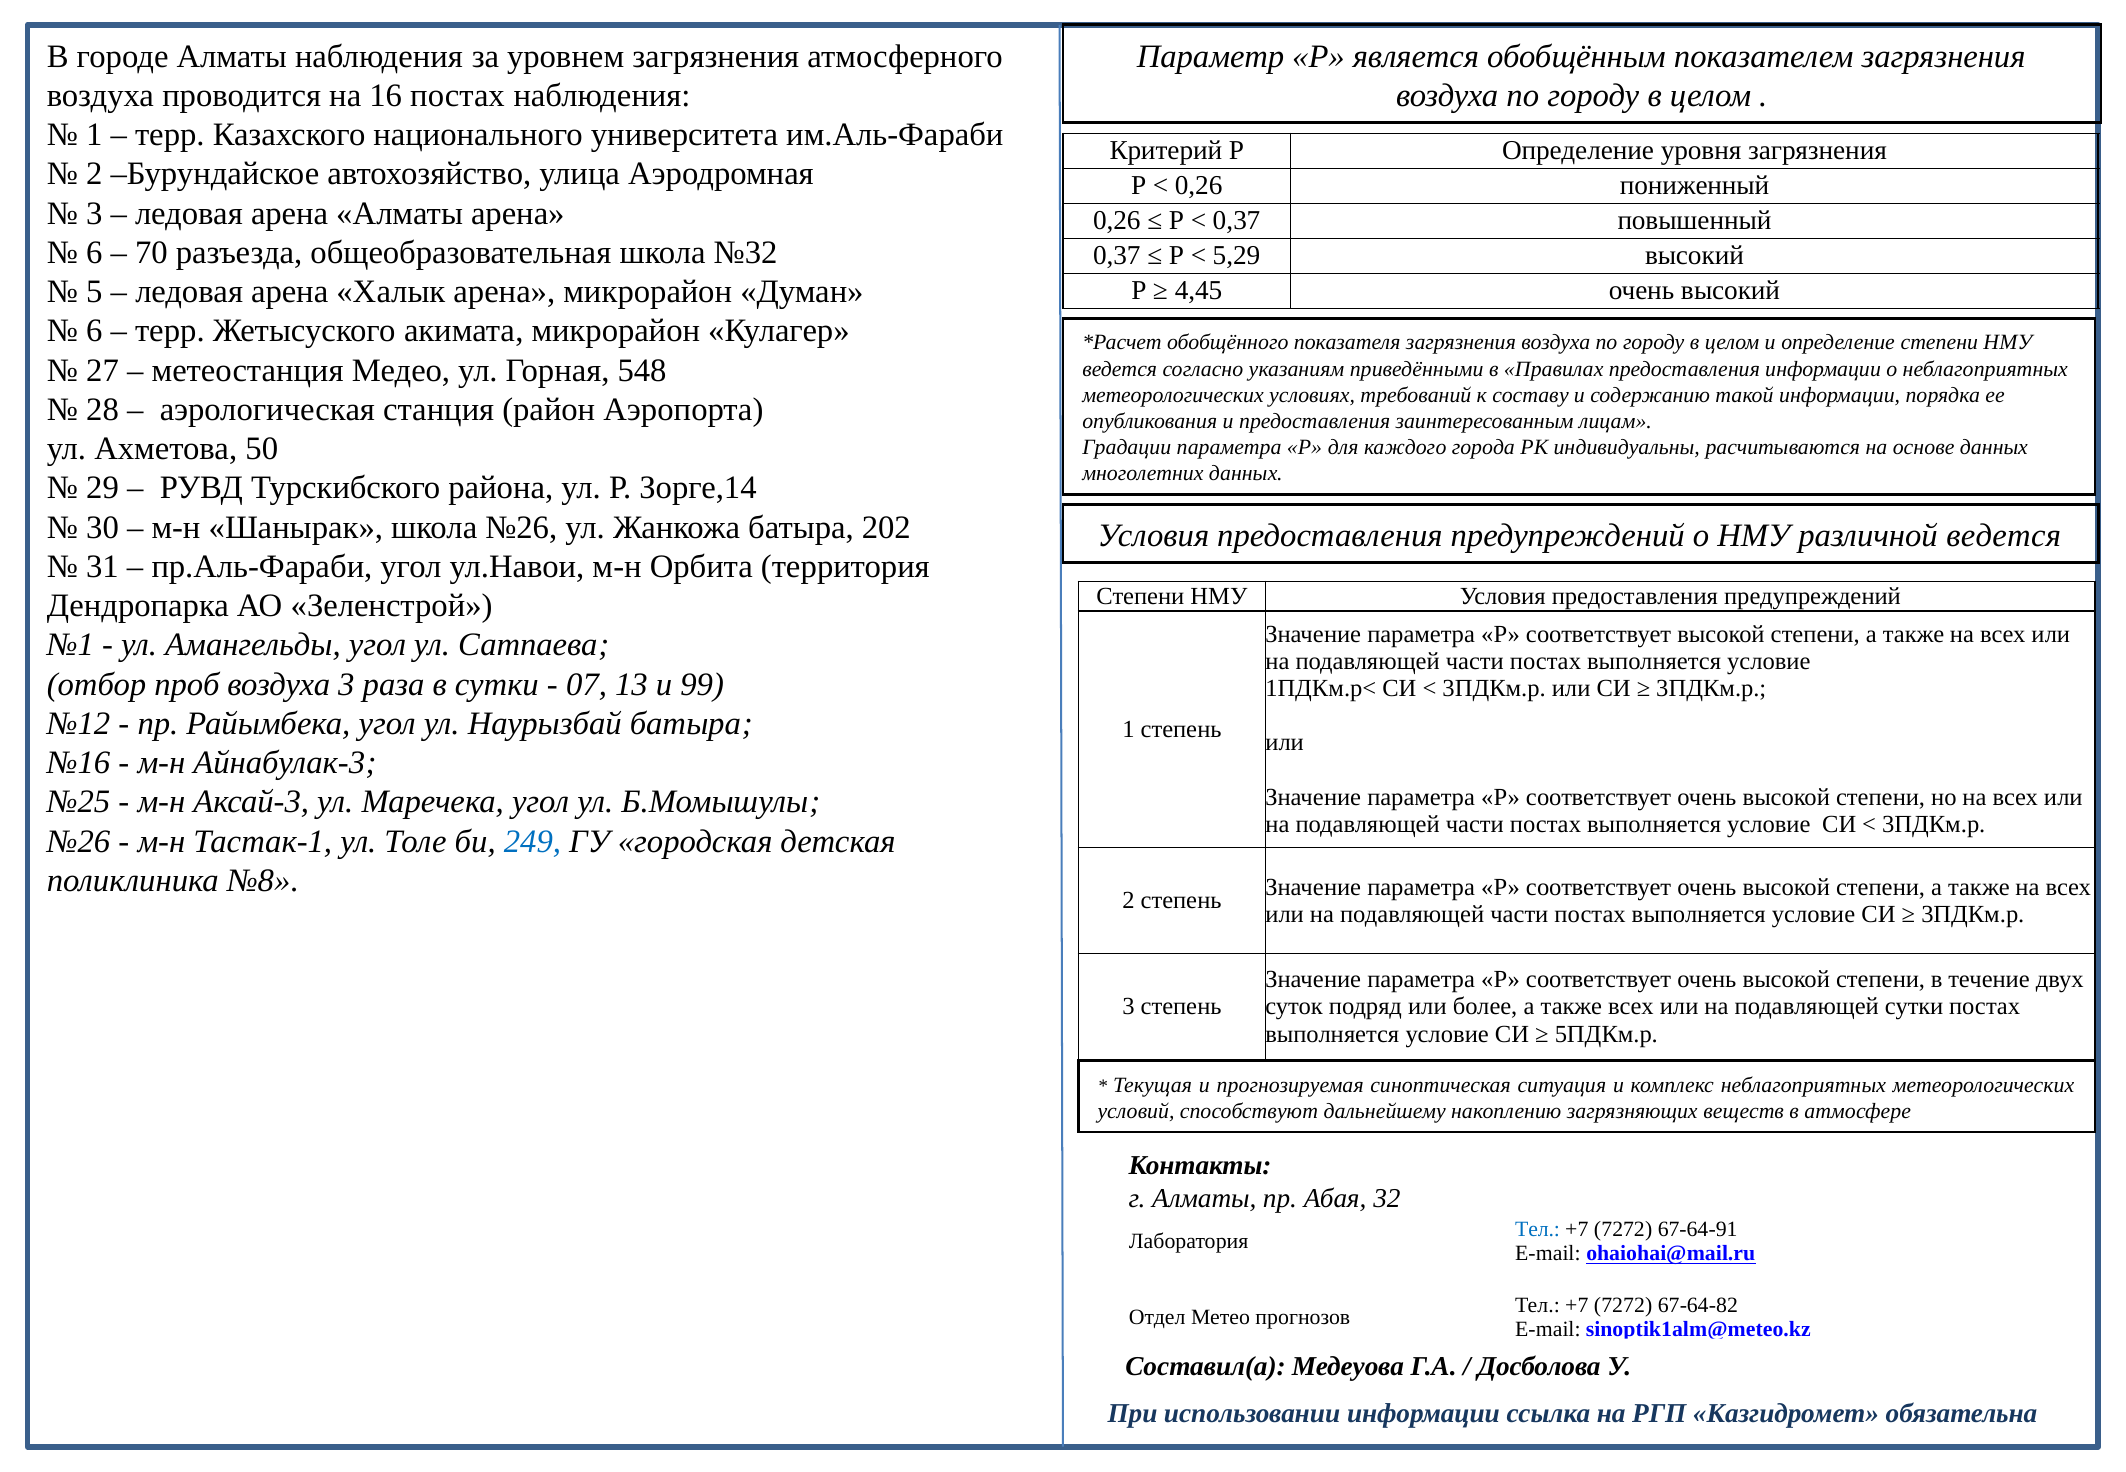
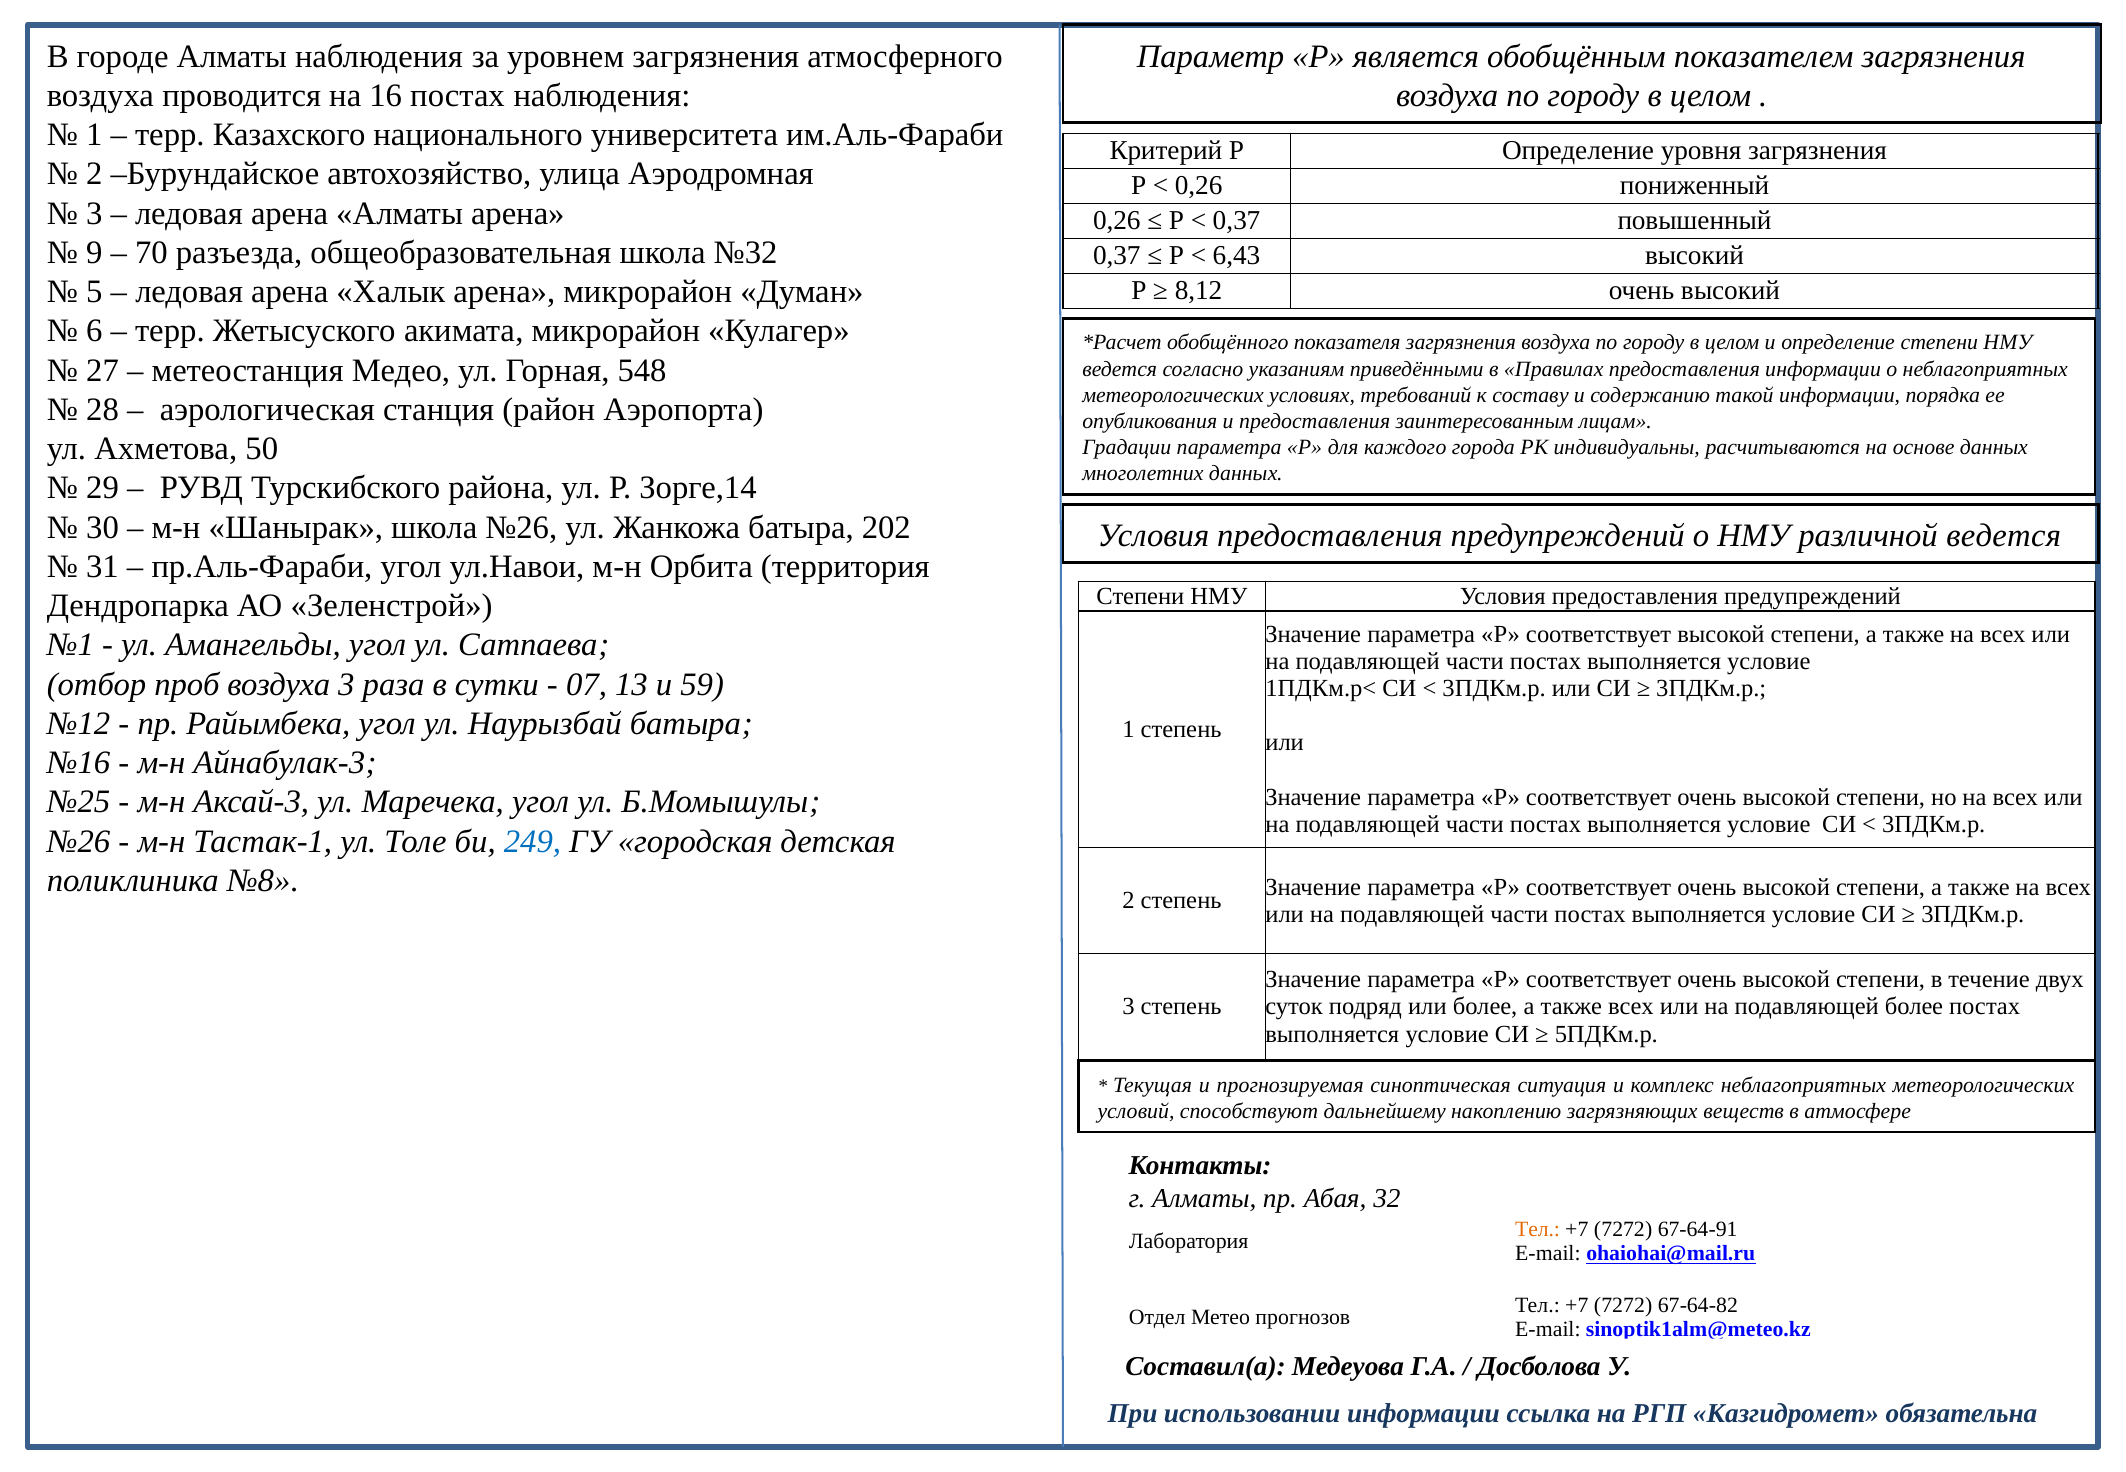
6: 6 -> 9 (94, 253)
5,29: 5,29 -> 6,43 (1237, 256)
4,45: 4,45 -> 8,12 (1199, 291)
99: 99 -> 59 (702, 684)
подавляющей сутки: сутки -> более (1914, 1007)
Тел colour: blue -> orange (1538, 1229)
